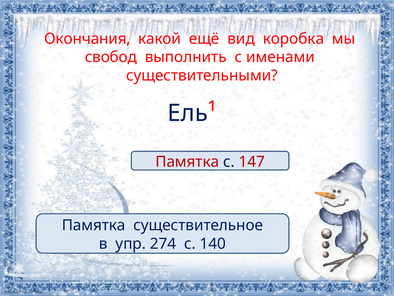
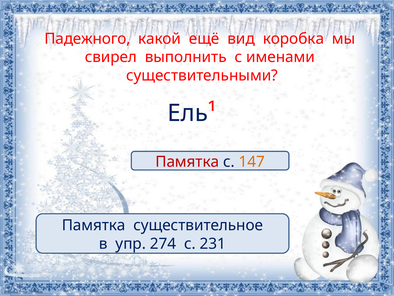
Окончания: Окончания -> Падежного (87, 39)
свобод: свобод -> свирел (111, 57)
147 colour: red -> orange (252, 161)
140: 140 -> 231 (213, 243)
